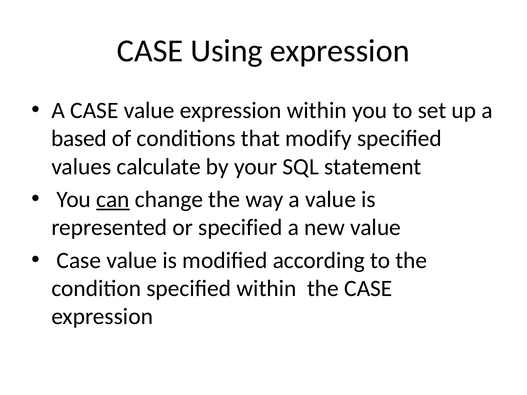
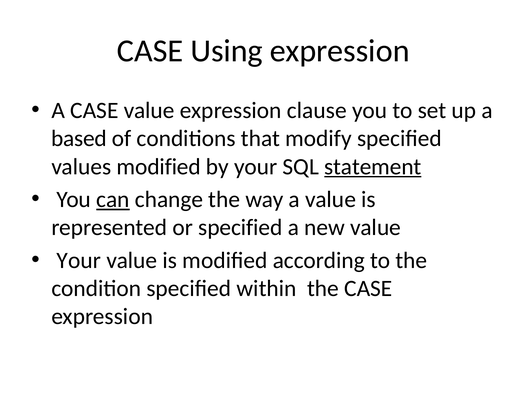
expression within: within -> clause (317, 111)
values calculate: calculate -> modified (159, 167)
statement underline: none -> present (373, 167)
Case: Case -> Your (79, 261)
